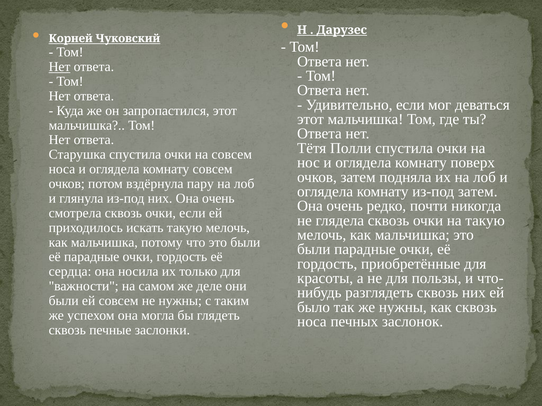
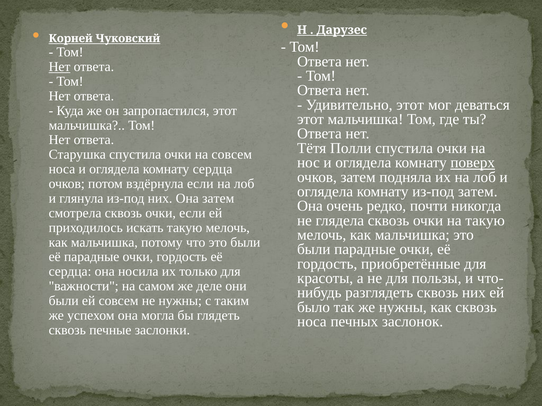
Удивительно если: если -> этот (410, 105)
поверх underline: none -> present (473, 163)
комнату совсем: совсем -> сердца (213, 169)
вздёрнула пару: пару -> если (200, 184)
них Она очень: очень -> затем (218, 199)
